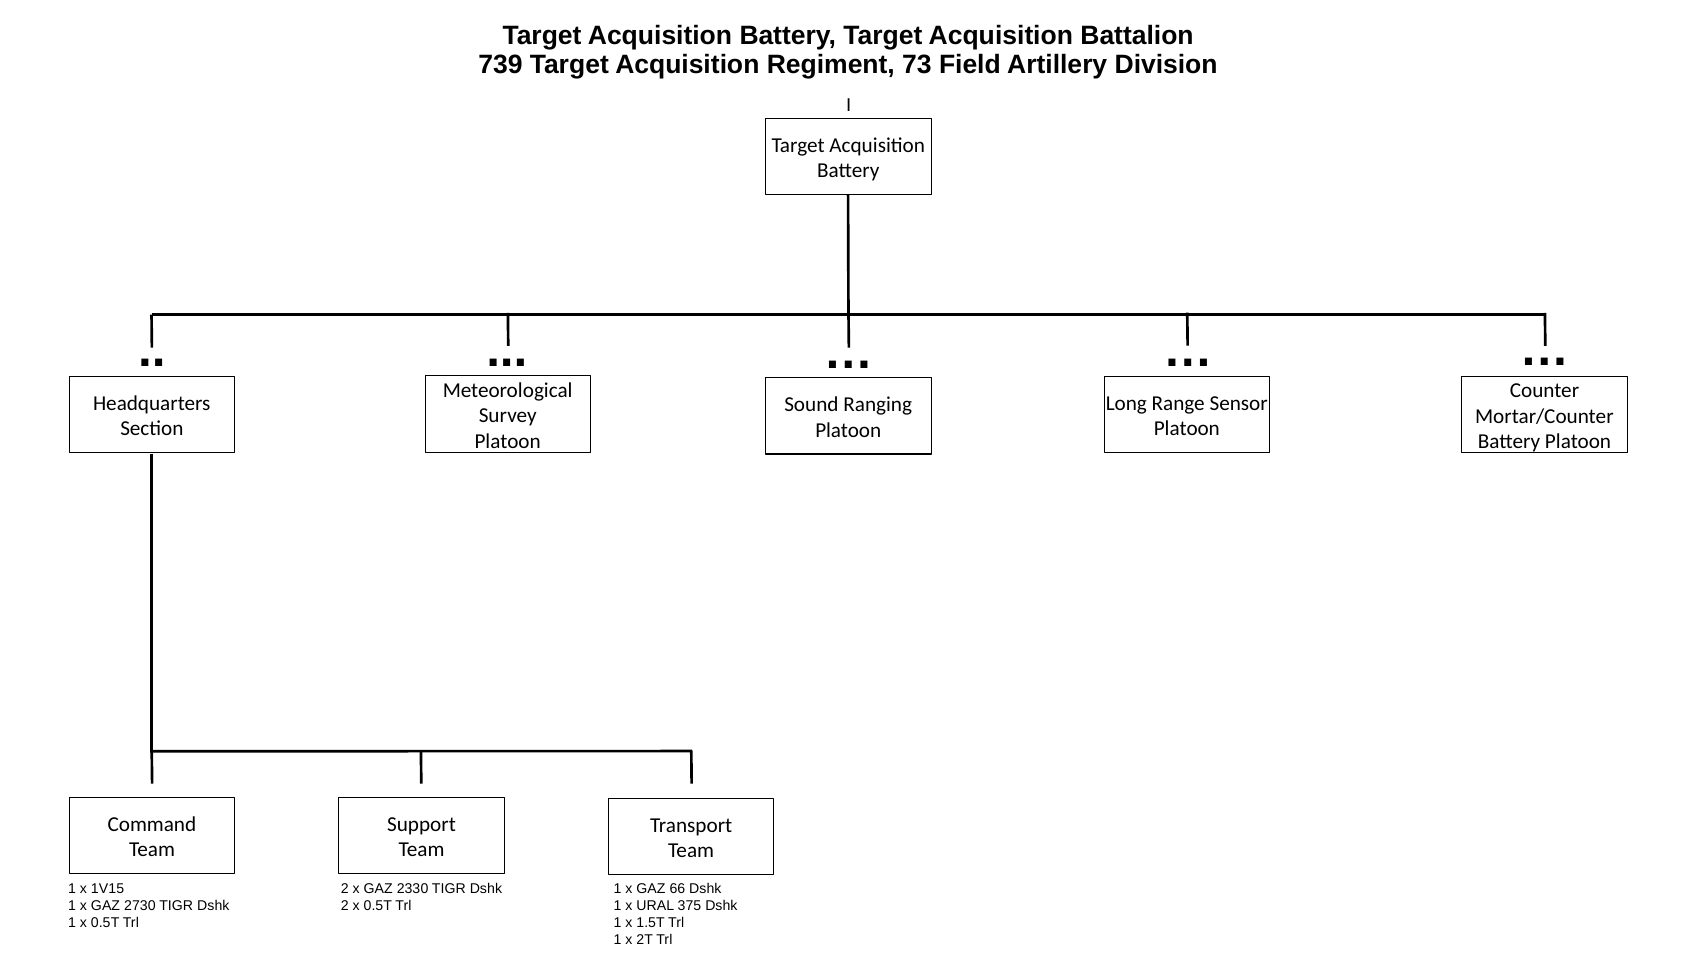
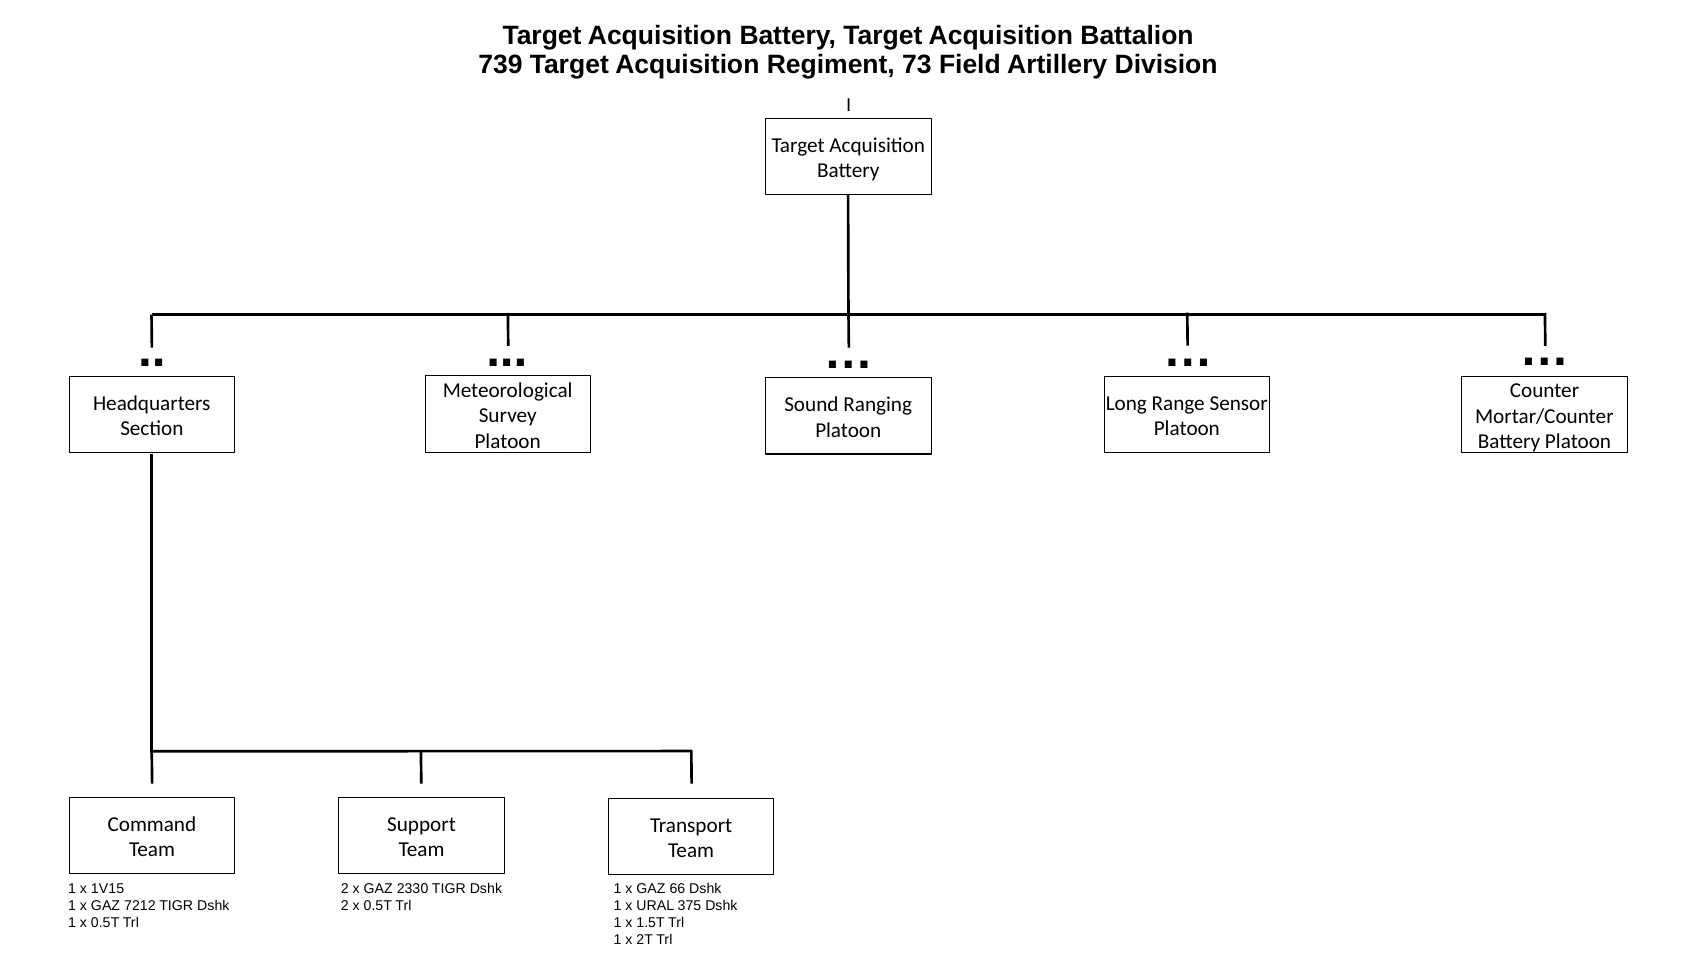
2730: 2730 -> 7212 (140, 906)
